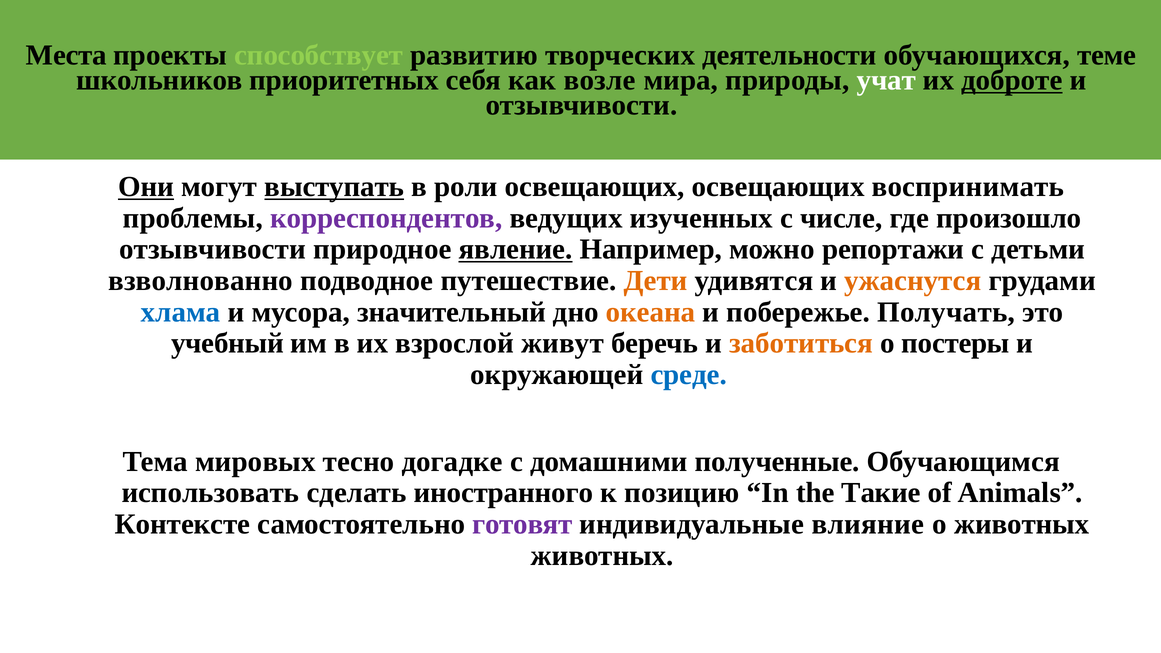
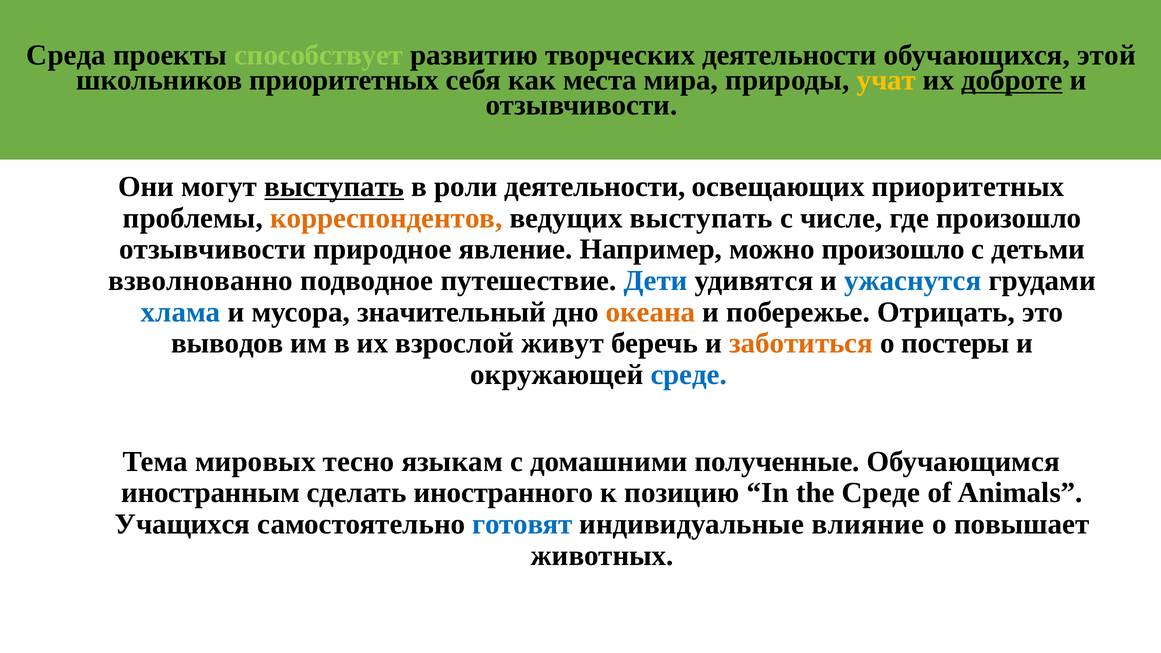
Места: Места -> Среда (66, 55)
теме: теме -> этой (1106, 55)
возле: возле -> места (600, 80)
учат colour: white -> yellow (886, 80)
Они underline: present -> none (146, 187)
роли освещающих: освещающих -> деятельности (595, 187)
освещающих воспринимать: воспринимать -> приоритетных (968, 187)
корреспондентов colour: purple -> orange (386, 218)
ведущих изученных: изученных -> выступать (701, 218)
явление underline: present -> none (516, 249)
можно репортажи: репортажи -> произошло (893, 249)
Дети colour: orange -> blue (656, 281)
ужаснутся colour: orange -> blue (913, 281)
Получать: Получать -> Отрицать (946, 312)
учебный: учебный -> выводов (227, 343)
догадке: догадке -> языкам (452, 462)
использовать: использовать -> иностранным (211, 493)
the Такие: Такие -> Среде (881, 493)
Контексте: Контексте -> Учащихся (183, 524)
готовят colour: purple -> blue (522, 524)
о животных: животных -> повышает (1022, 524)
